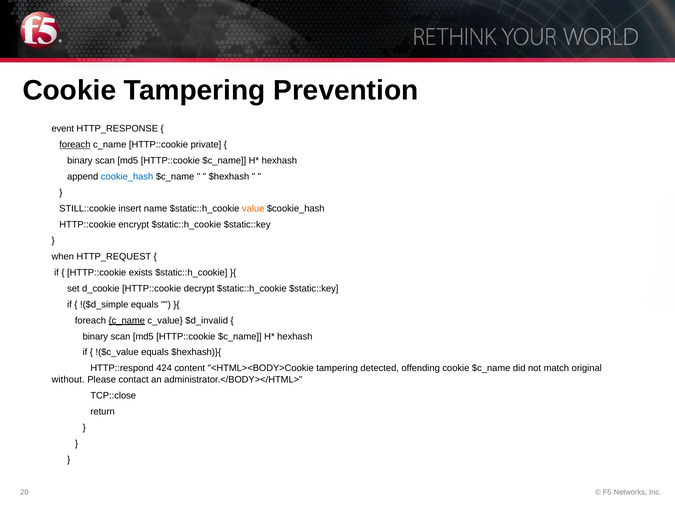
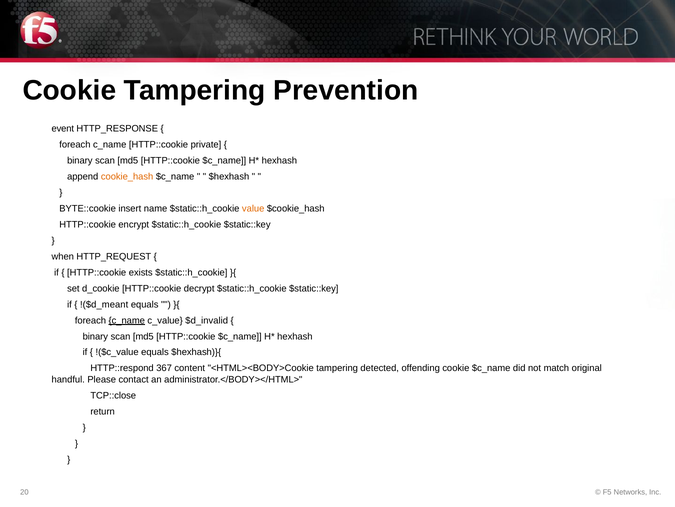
foreach underline: present -> none (75, 145)
cookie_hash colour: blue -> orange (127, 176)
STILL::cookie: STILL::cookie -> BYTE::cookie (88, 208)
!($d_simple: !($d_simple -> !($d_meant (104, 304)
424: 424 -> 367 (164, 368)
without: without -> handful (68, 379)
